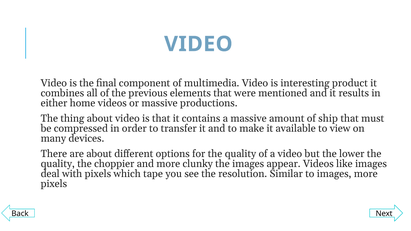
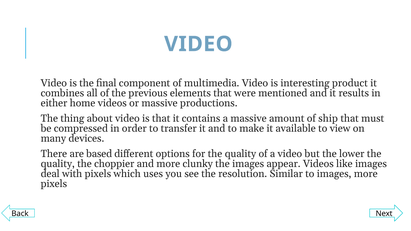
are about: about -> based (99, 154)
tape: tape -> uses (153, 174)
